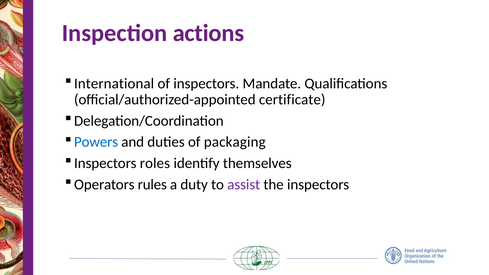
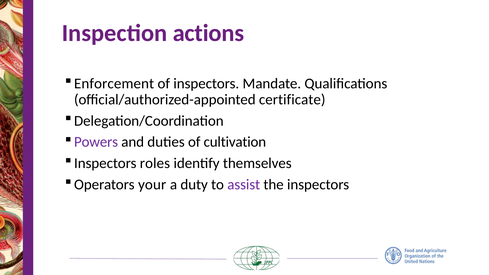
International: International -> Enforcement (114, 83)
Powers colour: blue -> purple (96, 142)
packaging: packaging -> cultivation (235, 142)
rules: rules -> your (152, 185)
